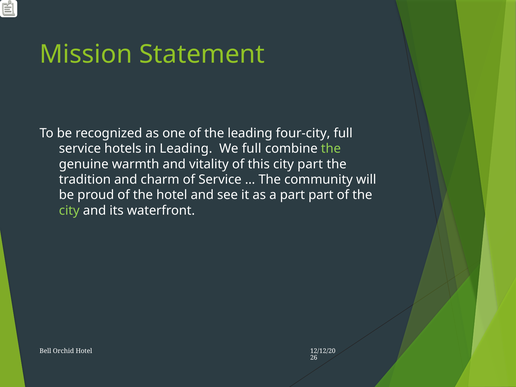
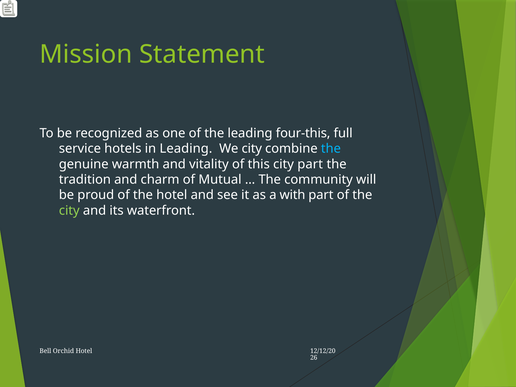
four-city: four-city -> four-this (303, 133)
We full: full -> city (252, 149)
the colour: light green -> light blue (331, 149)
of Service: Service -> Mutual (220, 180)
a part: part -> with (292, 195)
